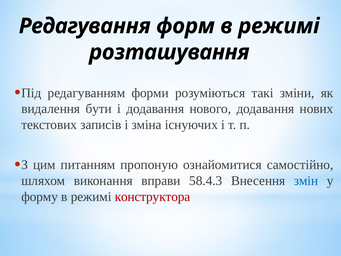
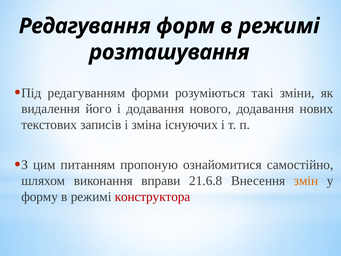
бути: бути -> його (99, 109)
58.4.3: 58.4.3 -> 21.6.8 (206, 181)
змін colour: blue -> orange (306, 181)
